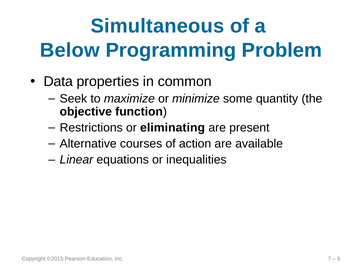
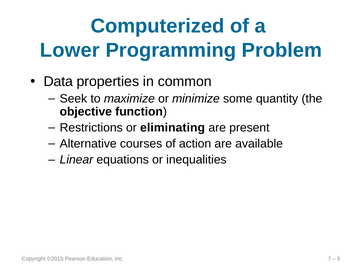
Simultaneous: Simultaneous -> Computerized (158, 26)
Below: Below -> Lower (70, 50)
